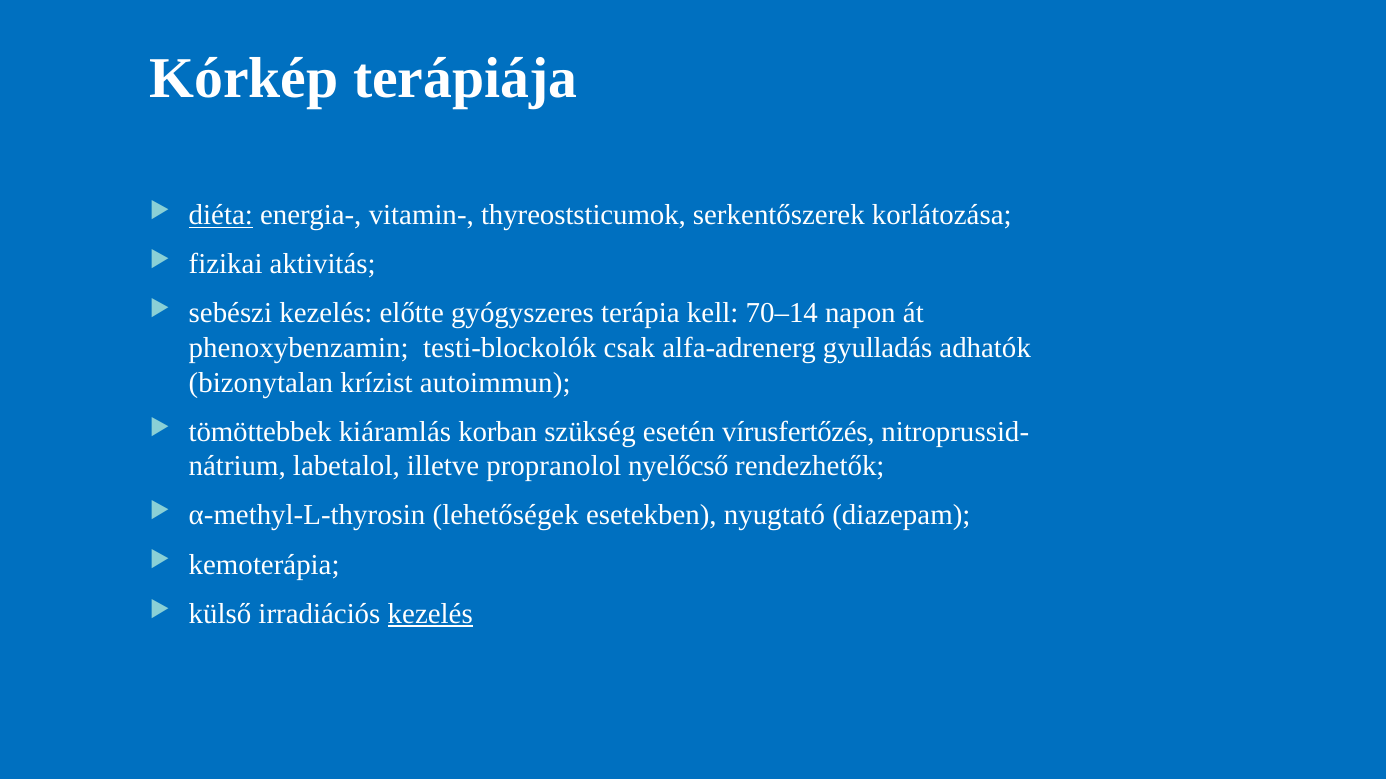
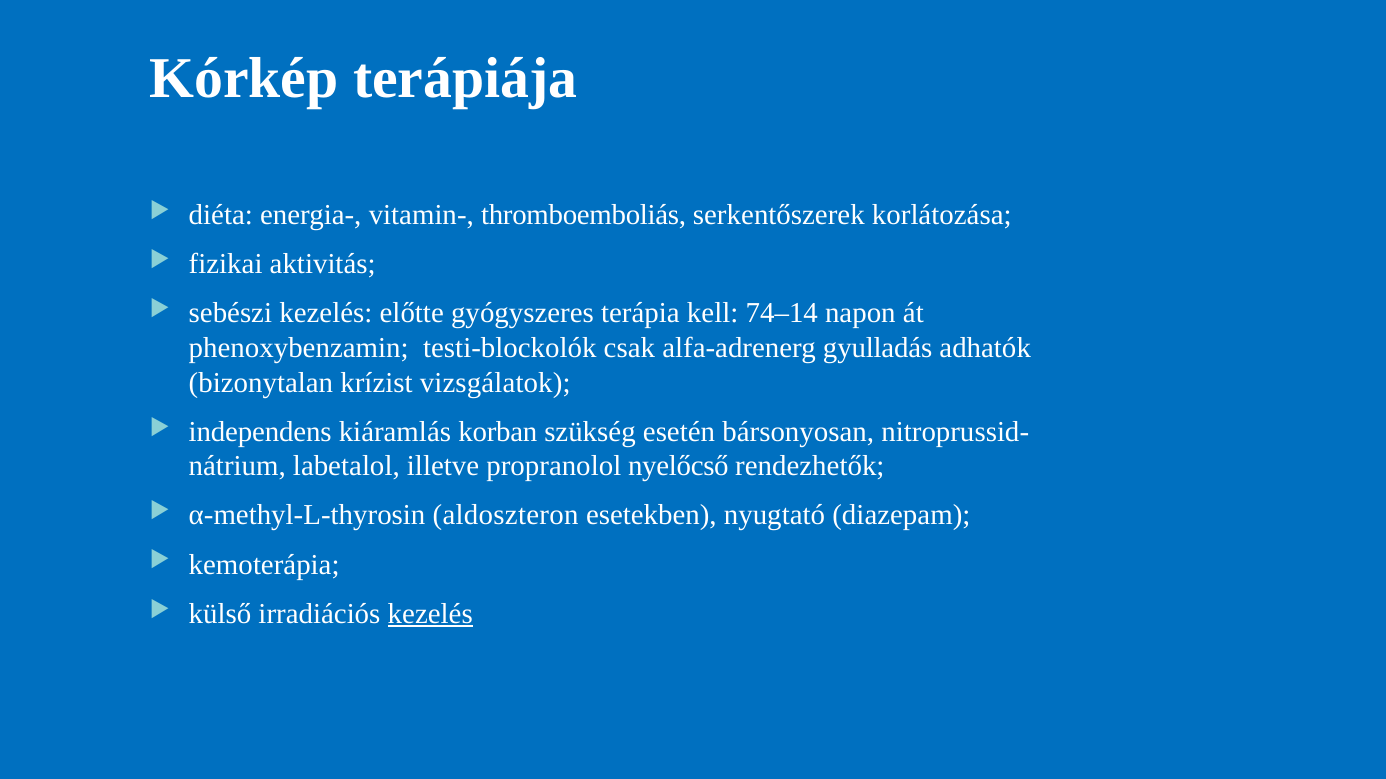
diéta underline: present -> none (221, 215)
thyreoststicumok: thyreoststicumok -> thromboemboliás (584, 215)
70–14: 70–14 -> 74–14 (782, 313)
autoimmun: autoimmun -> vizsgálatok (495, 383)
tömöttebbek: tömöttebbek -> independens (260, 432)
vírusfertőzés: vírusfertőzés -> bársonyosan (798, 432)
lehetőségek: lehetőségek -> aldoszteron (506, 516)
